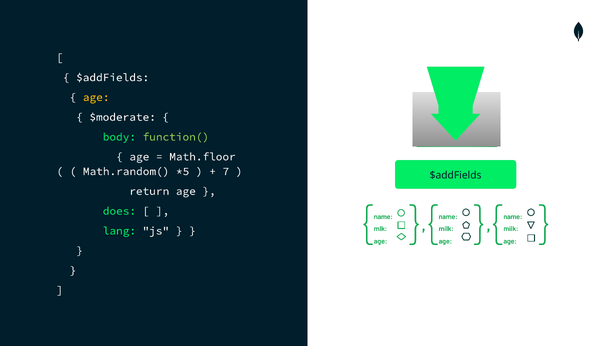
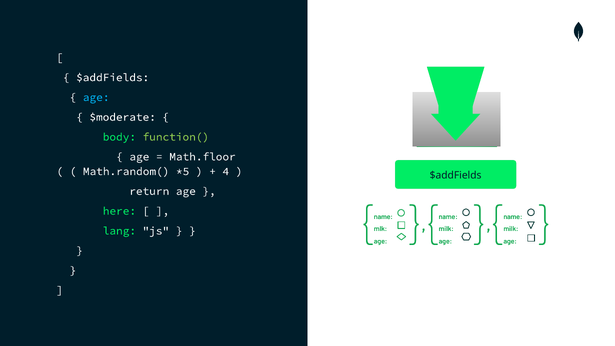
age colour: yellow -> light blue (96, 97)
7: 7 -> 4 (226, 171)
does: does -> here (119, 211)
